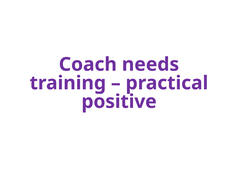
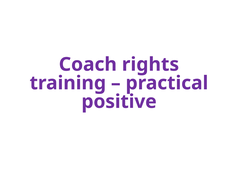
needs: needs -> rights (150, 65)
